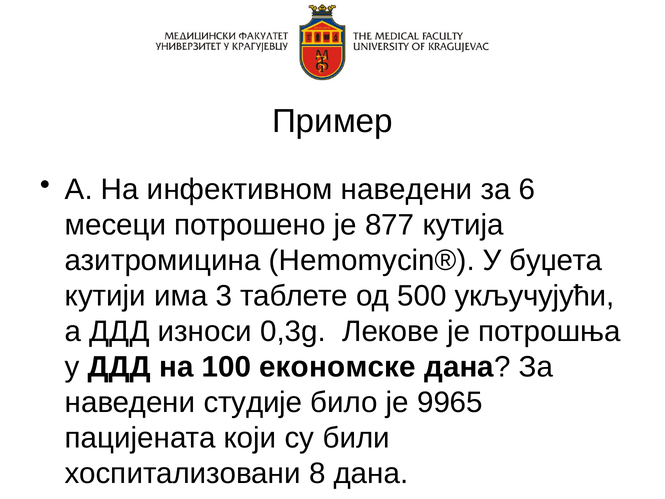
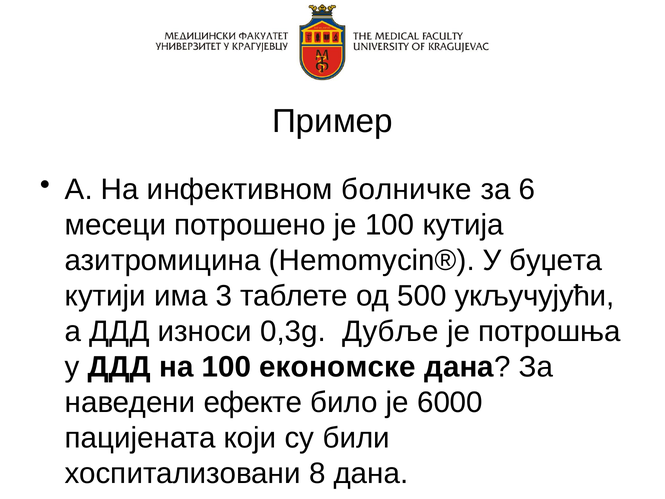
инфективном наведени: наведени -> болничке (407, 189)
је 877: 877 -> 100 (390, 225)
Лекове: Лекове -> Дубље (391, 331)
студије: студије -> ефекте (253, 402)
9965: 9965 -> 6000 (450, 402)
